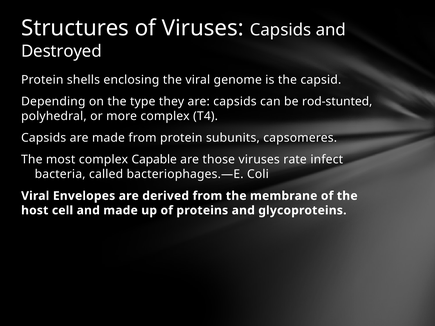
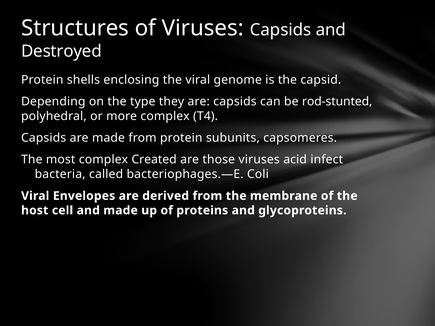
Capable: Capable -> Created (154, 160)
rate: rate -> acid (295, 160)
